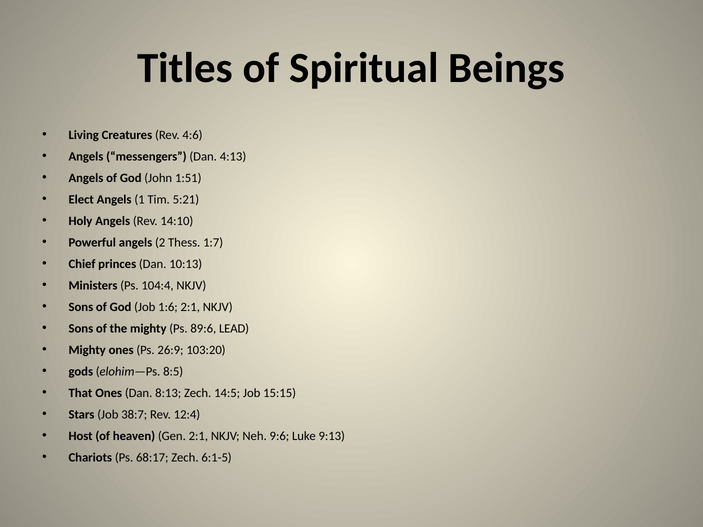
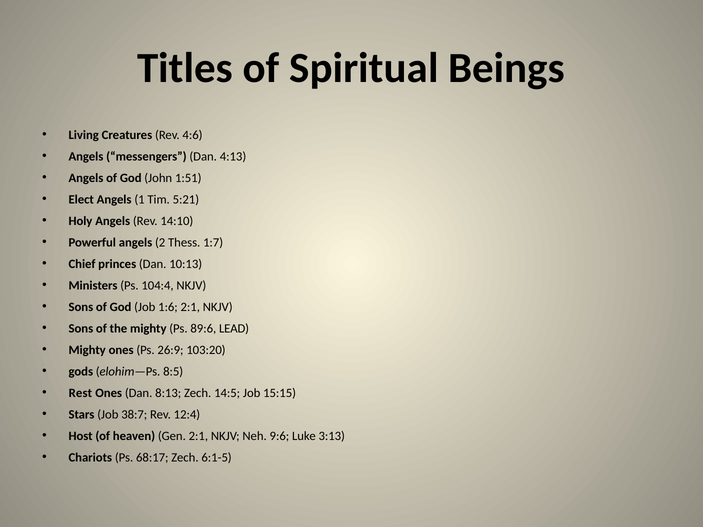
That: That -> Rest (80, 393)
9:13: 9:13 -> 3:13 (332, 436)
